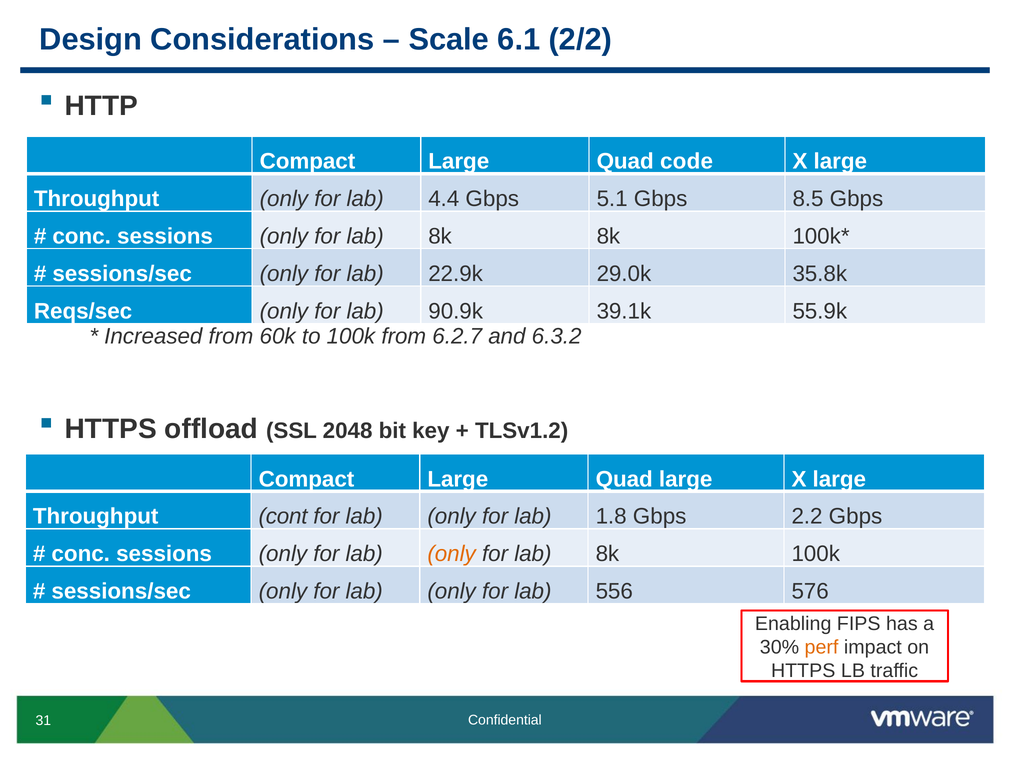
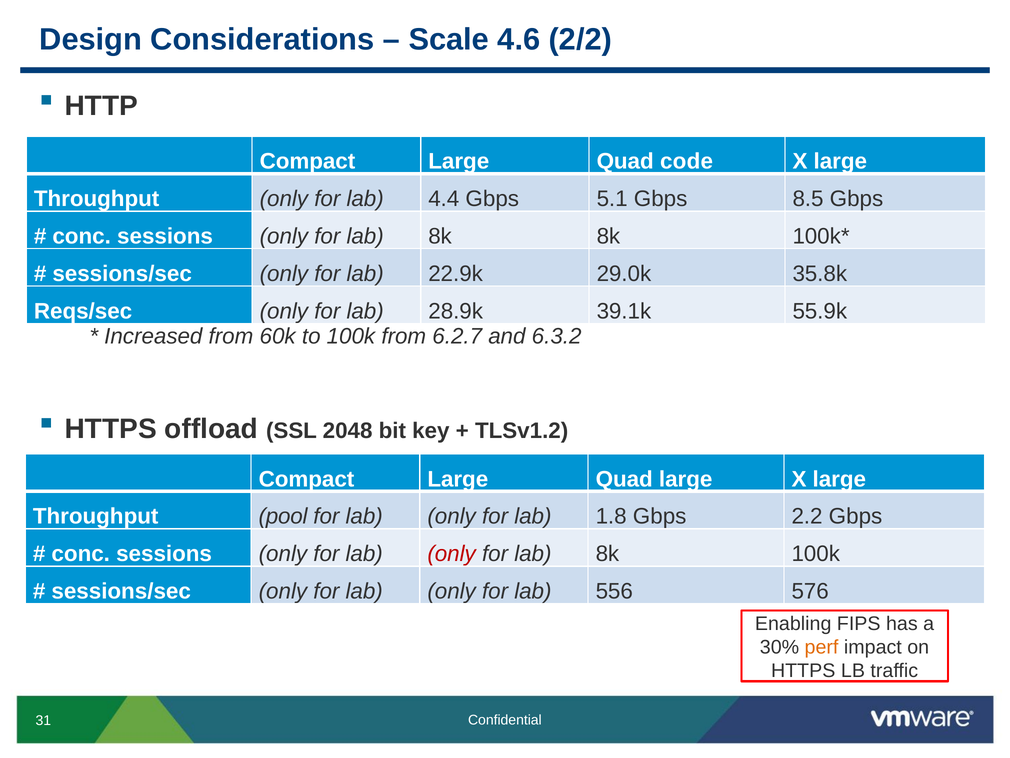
6.1: 6.1 -> 4.6 (519, 39)
90.9k: 90.9k -> 28.9k (456, 311)
cont: cont -> pool (283, 516)
only colour: orange -> red (452, 554)
